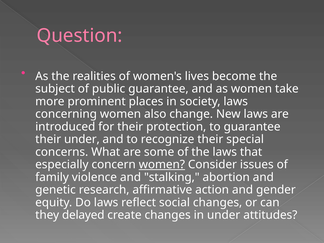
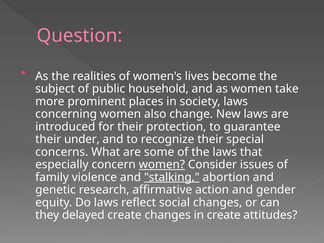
public guarantee: guarantee -> household (158, 89)
stalking underline: none -> present (172, 177)
in under: under -> create (224, 215)
